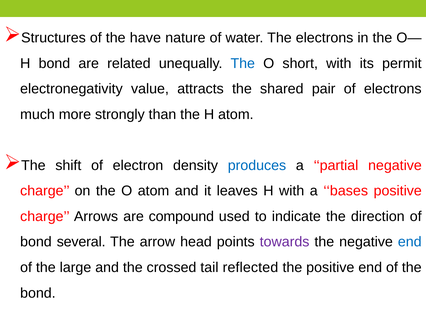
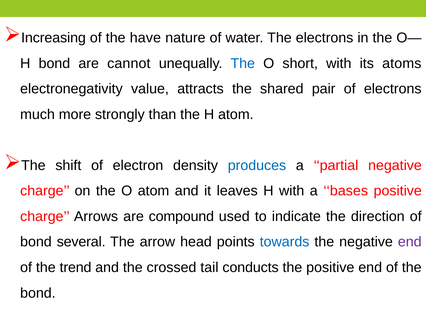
Structures: Structures -> Increasing (54, 38)
related: related -> cannot (129, 63)
permit: permit -> atoms (402, 63)
towards colour: purple -> blue (285, 242)
end colour: blue -> purple (410, 242)
large: large -> trend (76, 268)
reflected: reflected -> conducts (251, 268)
